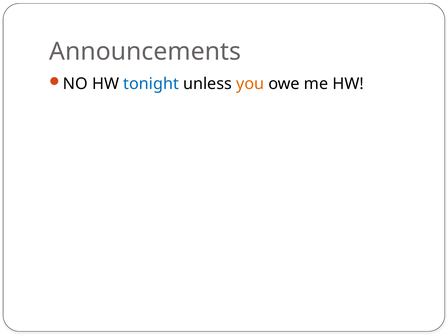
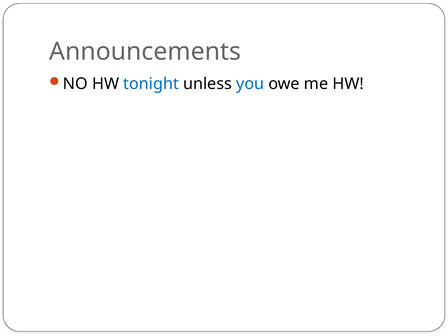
you colour: orange -> blue (250, 84)
